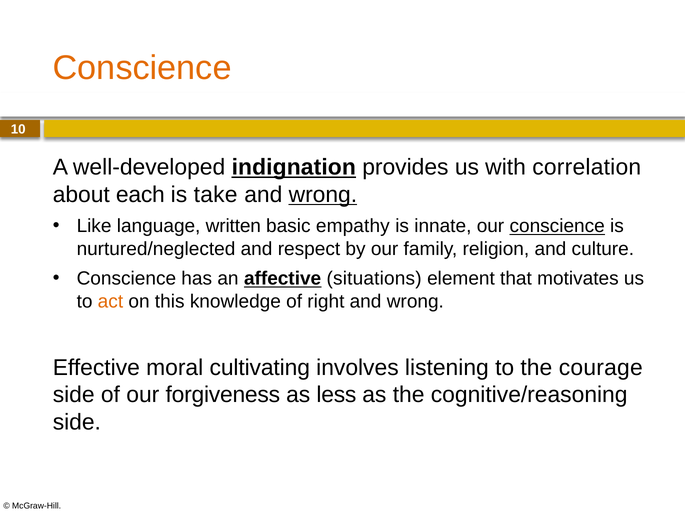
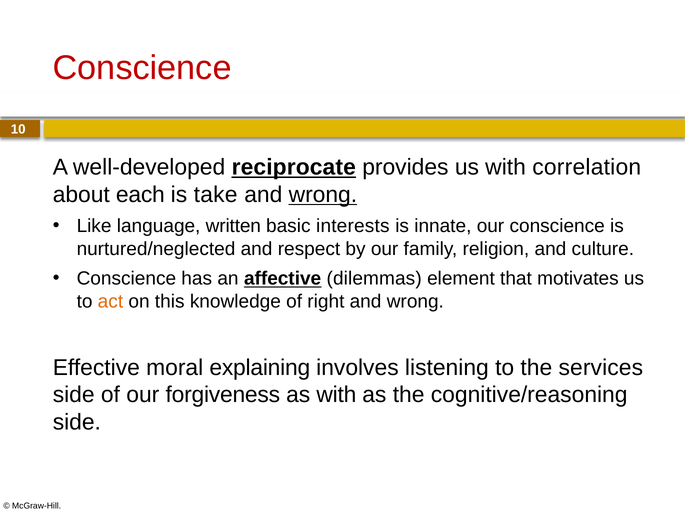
Conscience colour: orange -> red (142, 68)
indignation: indignation -> reciprocate (294, 167)
empathy: empathy -> interests (353, 226)
conscience underline: present -> none (557, 226)
situations: situations -> dilemmas (374, 278)
cultivating: cultivating -> explaining (260, 367)
courage: courage -> services (601, 367)
as less: less -> with (336, 395)
